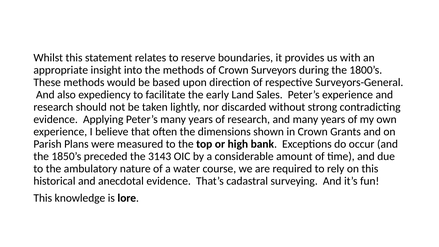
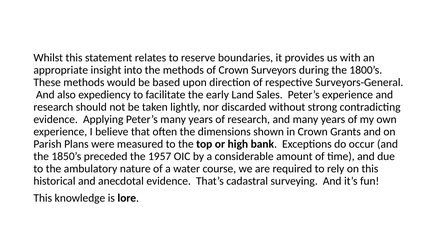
3143: 3143 -> 1957 (160, 156)
